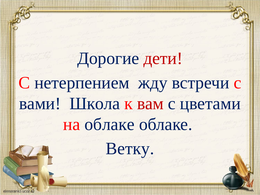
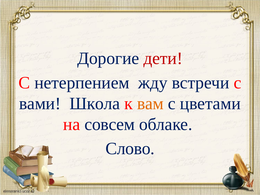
вам colour: red -> orange (150, 103)
на облаке: облаке -> совсем (110, 124)
Ветку: Ветку -> Слово (130, 149)
